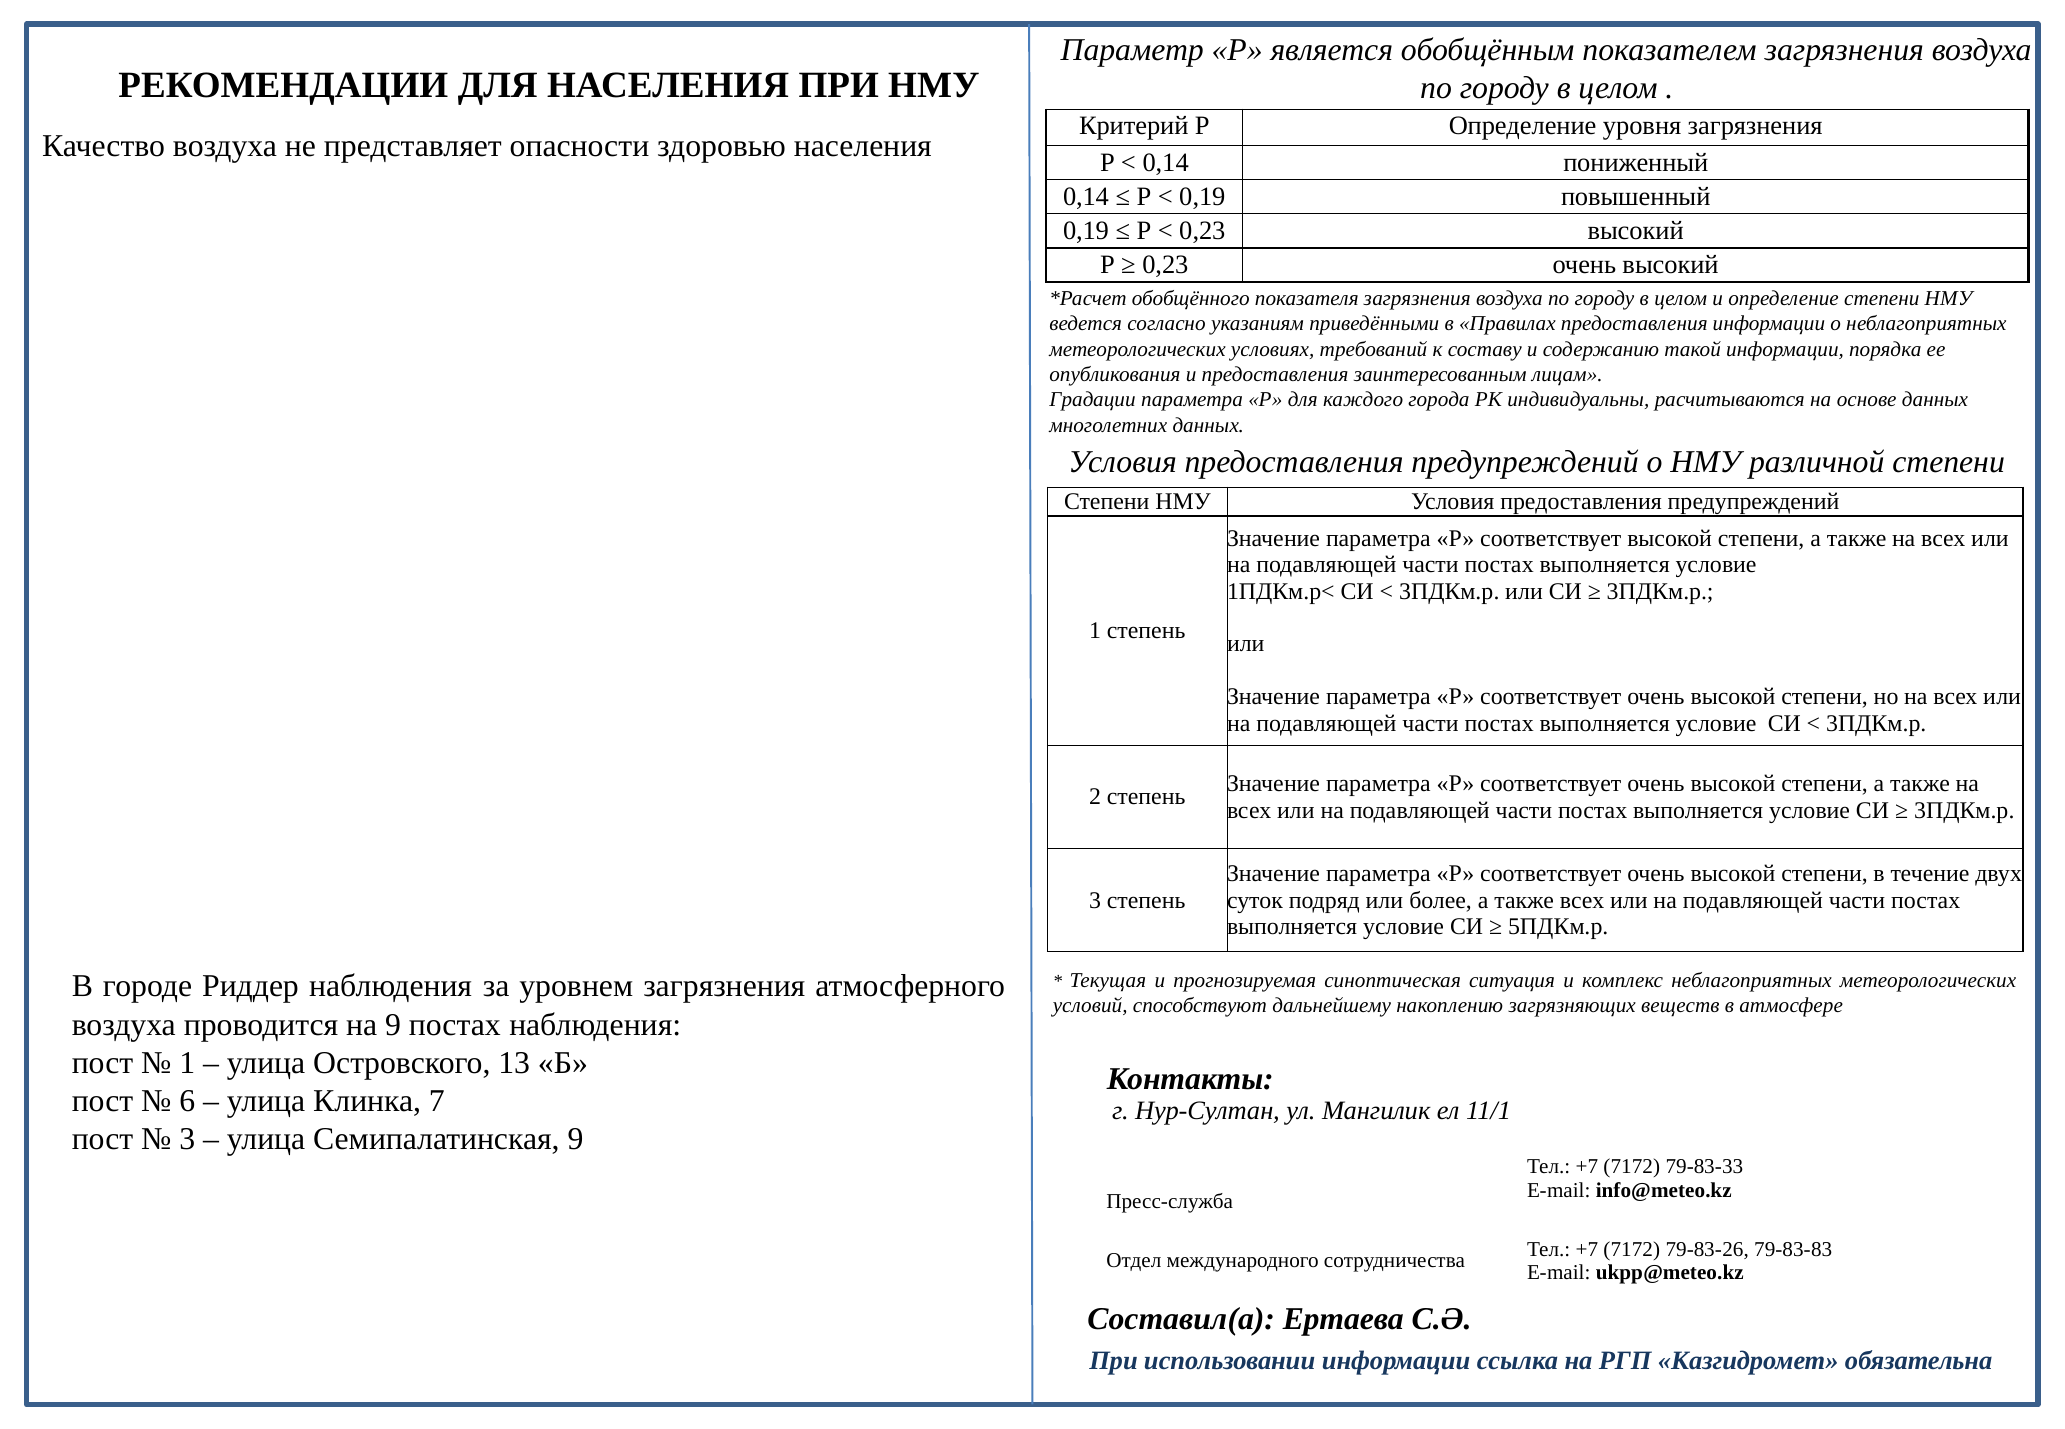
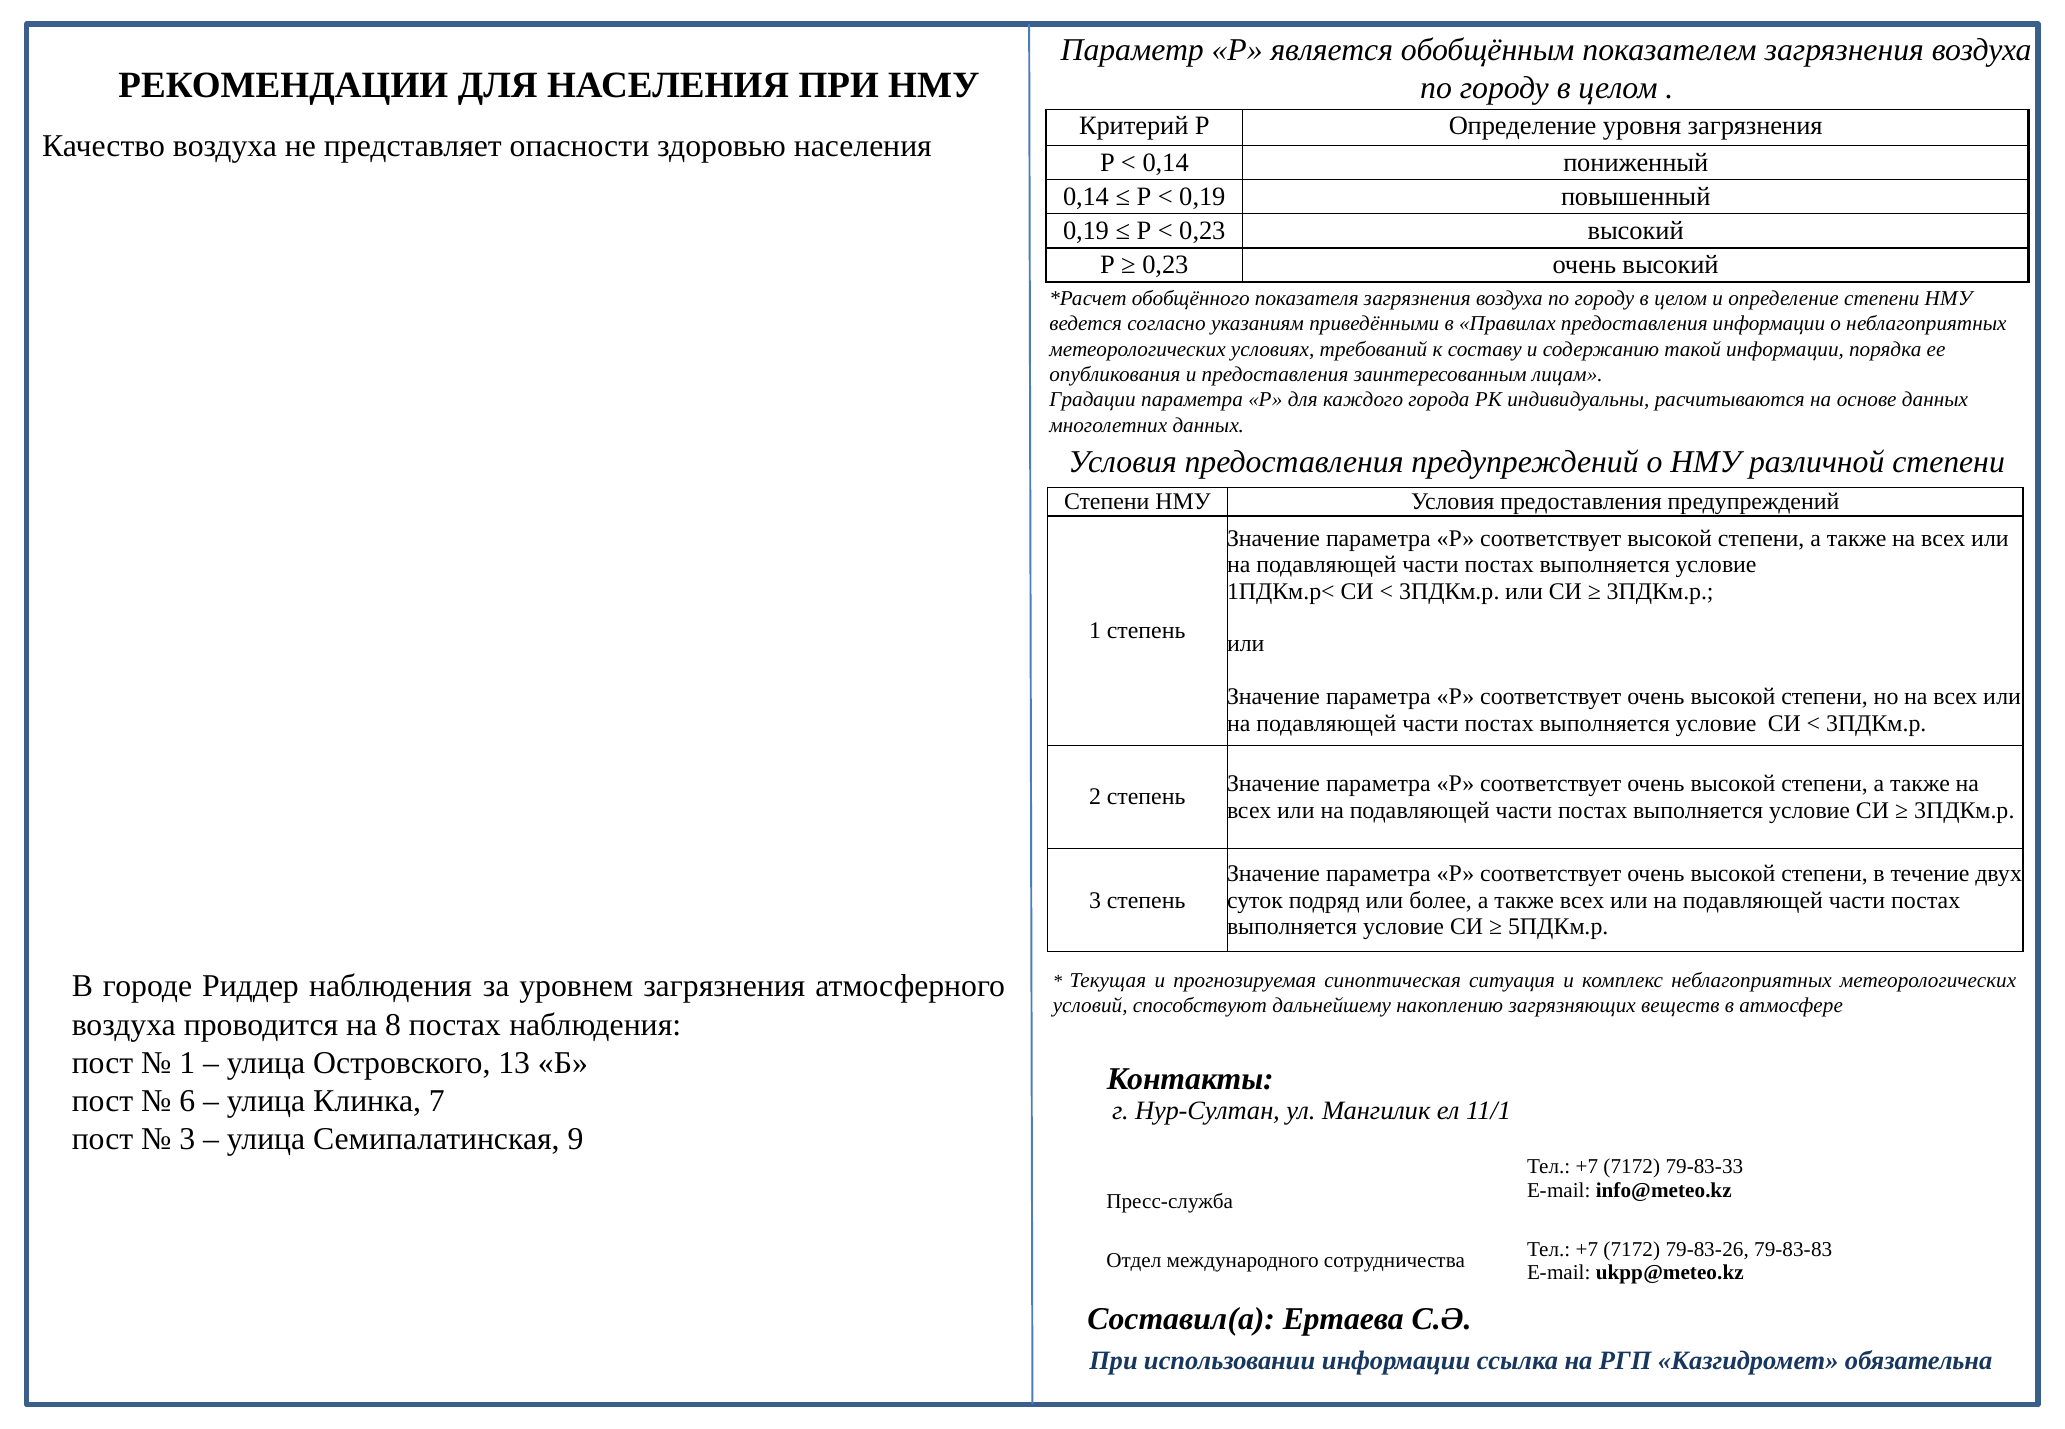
на 9: 9 -> 8 (393, 1025)
